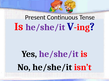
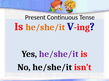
he/she/it colour: purple -> orange (45, 28)
